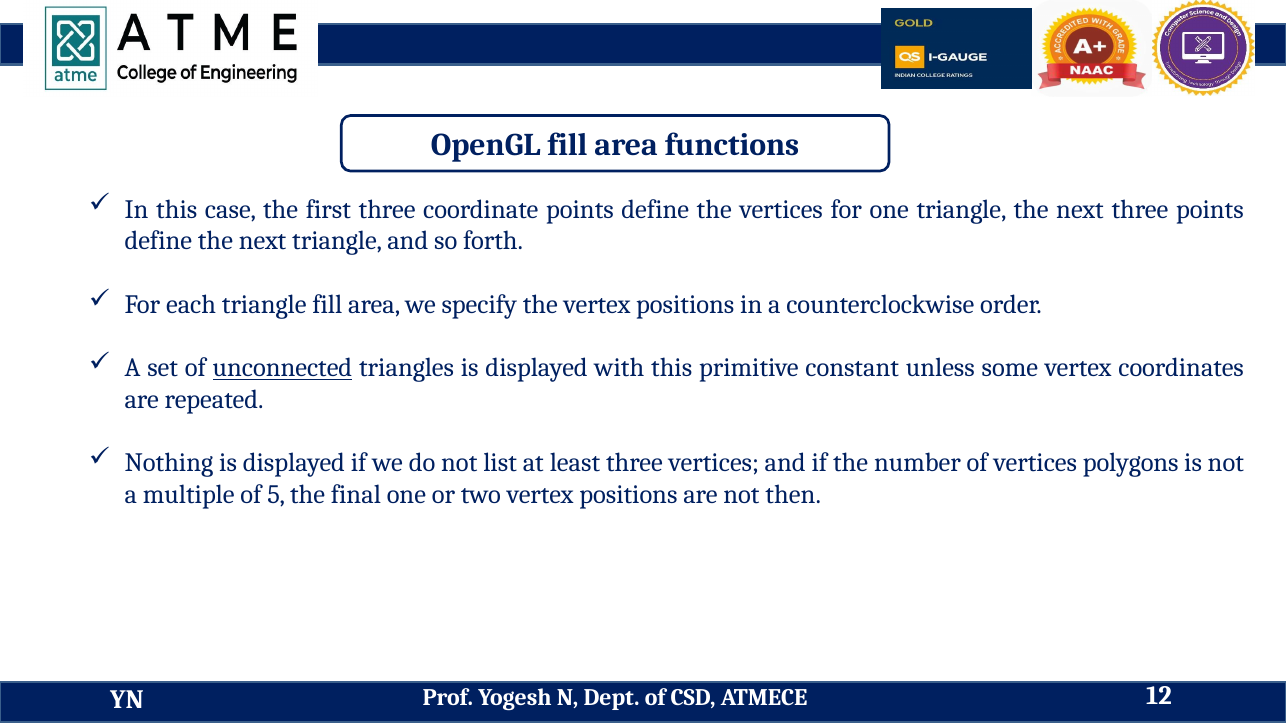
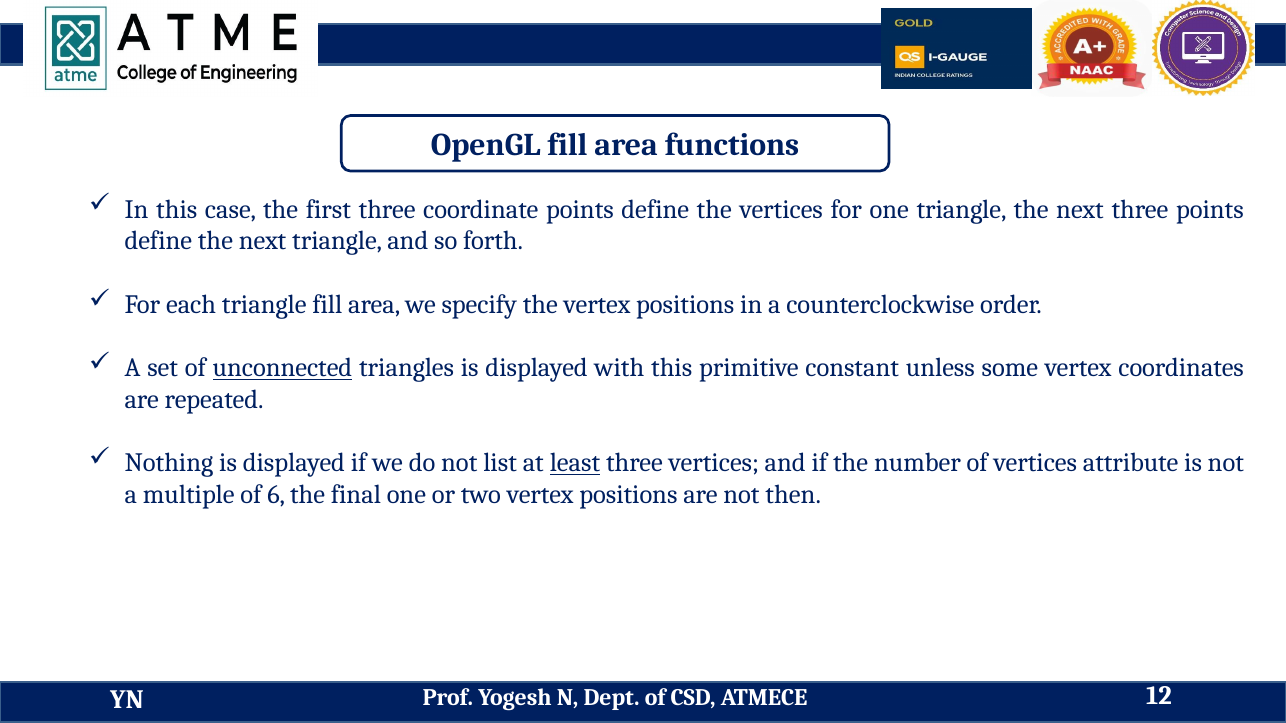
least underline: none -> present (575, 463)
polygons: polygons -> attribute (1131, 463)
5: 5 -> 6 (276, 495)
